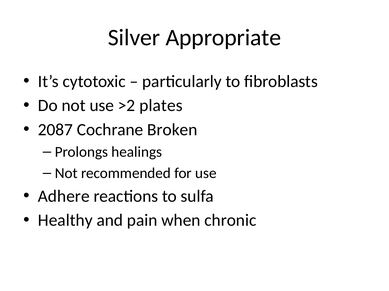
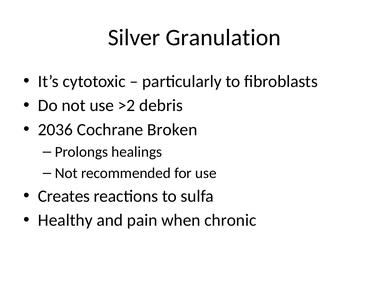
Appropriate: Appropriate -> Granulation (223, 38)
plates: plates -> debris (161, 106)
2087: 2087 -> 2036 (55, 130)
Adhere: Adhere -> Creates (64, 197)
